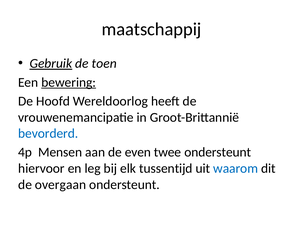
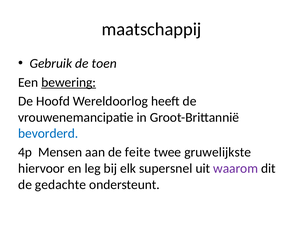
Gebruik underline: present -> none (51, 64)
even: even -> feite (138, 152)
twee ondersteunt: ondersteunt -> gruwelijkste (218, 152)
tussentijd: tussentijd -> supersnel (166, 169)
waarom colour: blue -> purple (236, 169)
overgaan: overgaan -> gedachte (61, 185)
